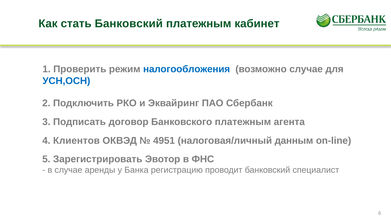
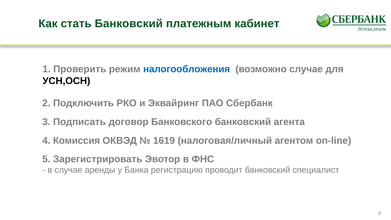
УСН,ОСН colour: blue -> black (66, 81)
Банковского платежным: платежным -> банковский (243, 122)
Клиентов: Клиентов -> Комиссия (77, 141)
4951: 4951 -> 1619 (164, 141)
данным: данным -> агентом (294, 141)
